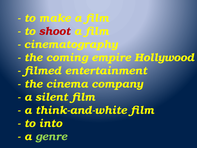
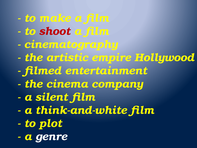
coming: coming -> artistic (67, 58)
into: into -> plot (51, 123)
genre colour: light green -> white (51, 136)
